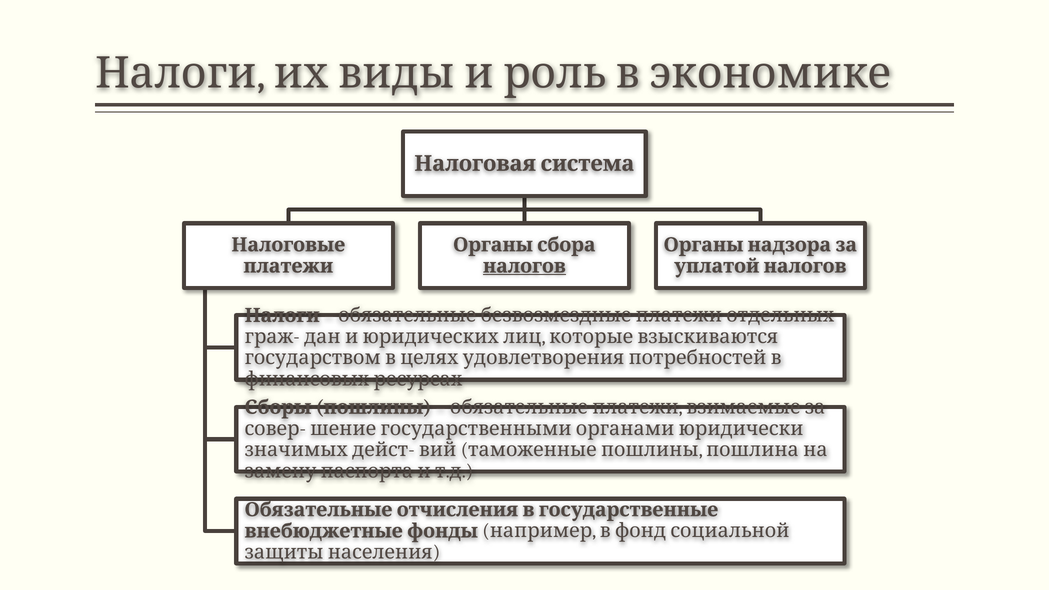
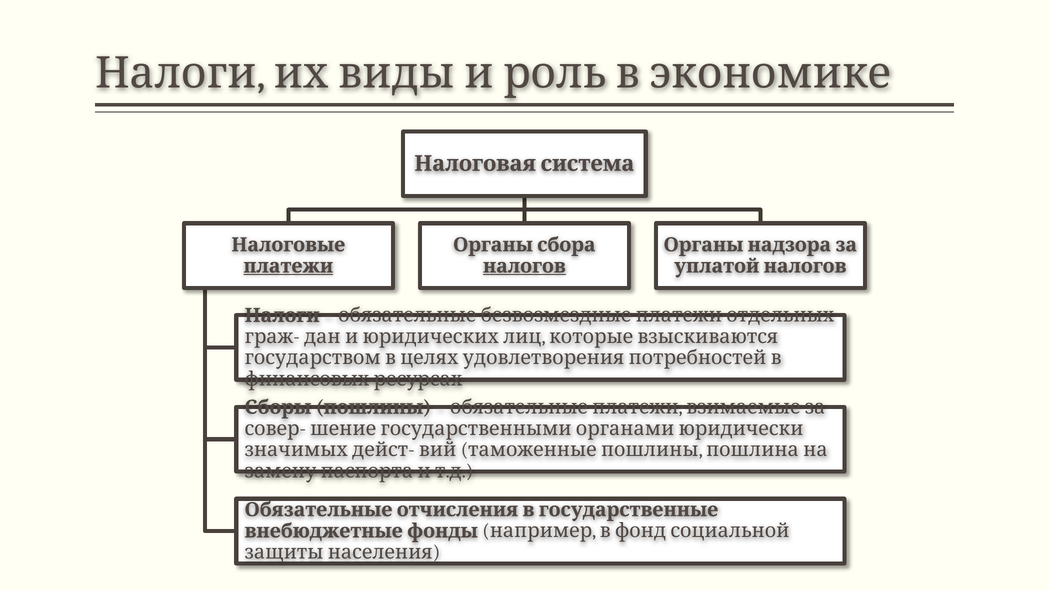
платежи underline: none -> present (288, 266)
